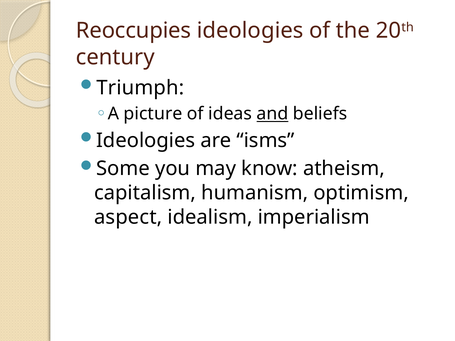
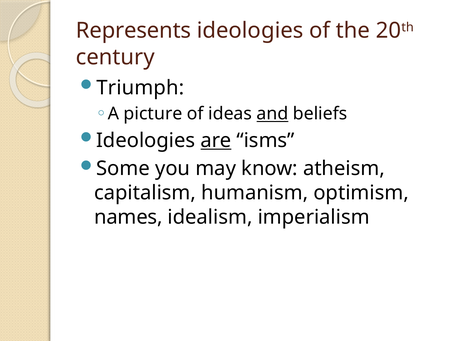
Reoccupies: Reoccupies -> Represents (134, 31)
are underline: none -> present (216, 141)
aspect: aspect -> names (128, 217)
